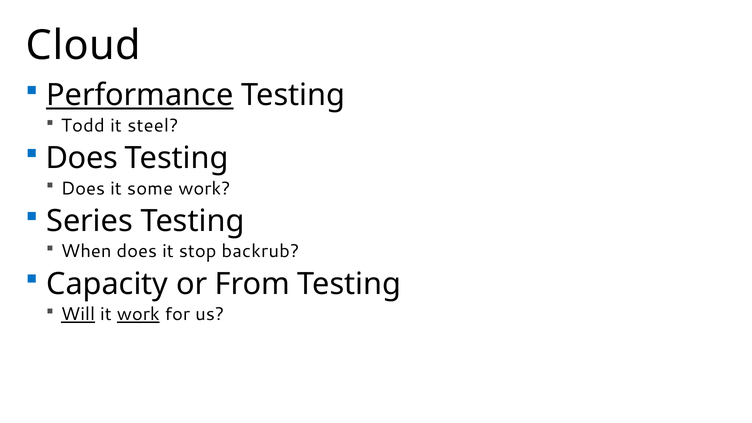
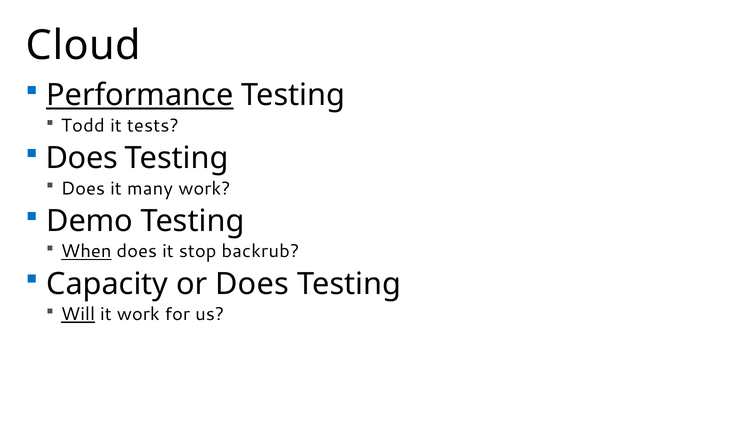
steel: steel -> tests (153, 126)
some: some -> many (150, 188)
Series: Series -> Demo (90, 221)
When underline: none -> present (86, 251)
or From: From -> Does (252, 284)
work underline: present -> none (138, 314)
